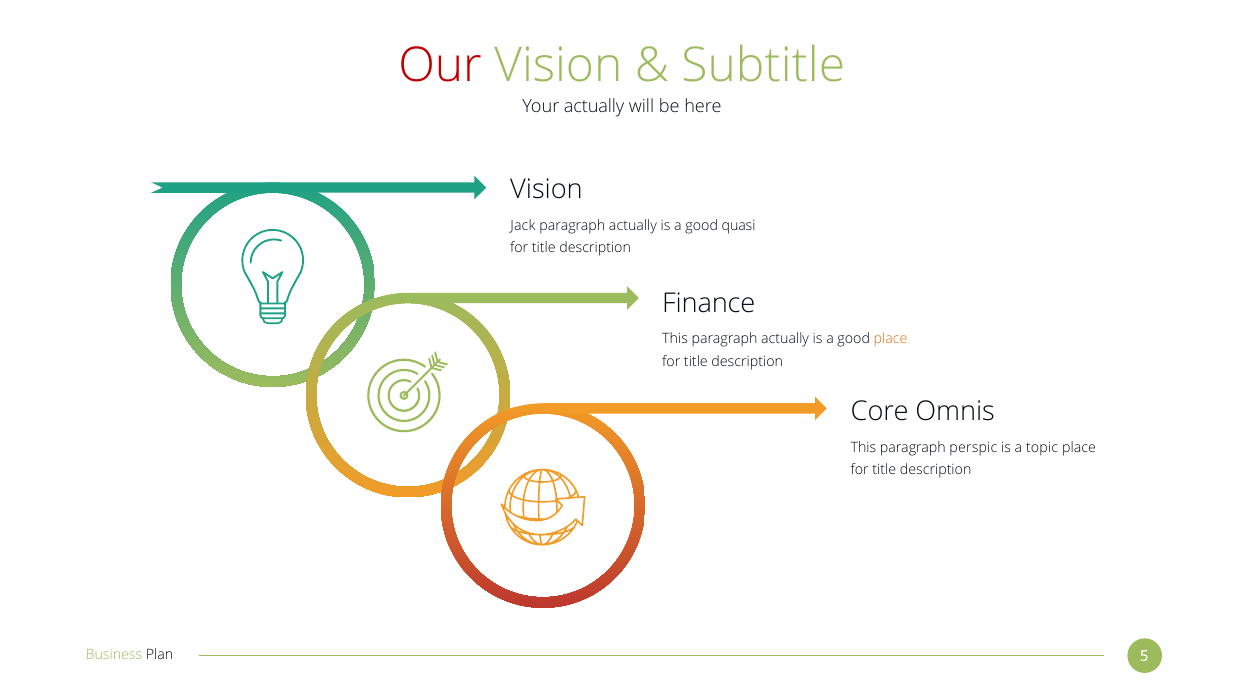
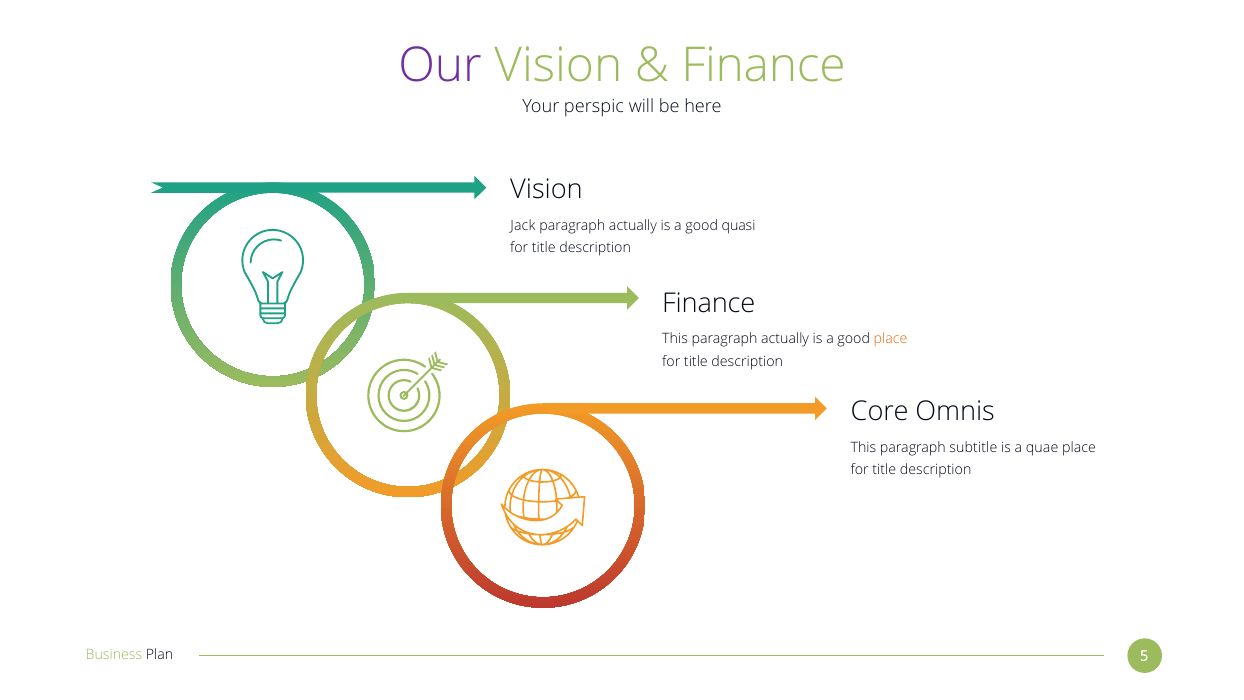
Our colour: red -> purple (440, 66)
Subtitle: Subtitle -> Finance (763, 66)
Your actually: actually -> perspic (594, 107)
perspic: perspic -> subtitle (973, 447)
topic: topic -> quae (1042, 447)
